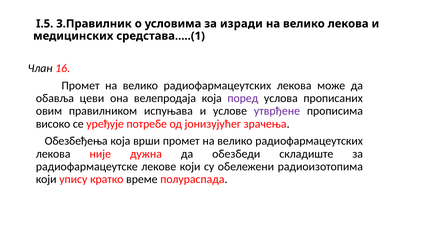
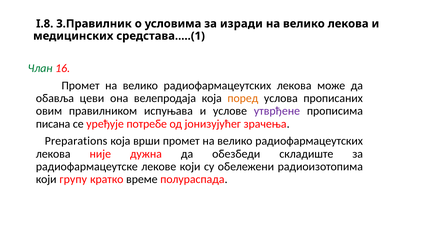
I.5: I.5 -> I.8 (45, 24)
Члан colour: black -> green (40, 68)
поред colour: purple -> orange (243, 98)
високо: високо -> писана (53, 124)
Обезбеђења: Обезбеђења -> Preparations (76, 141)
упису: упису -> групу (73, 179)
